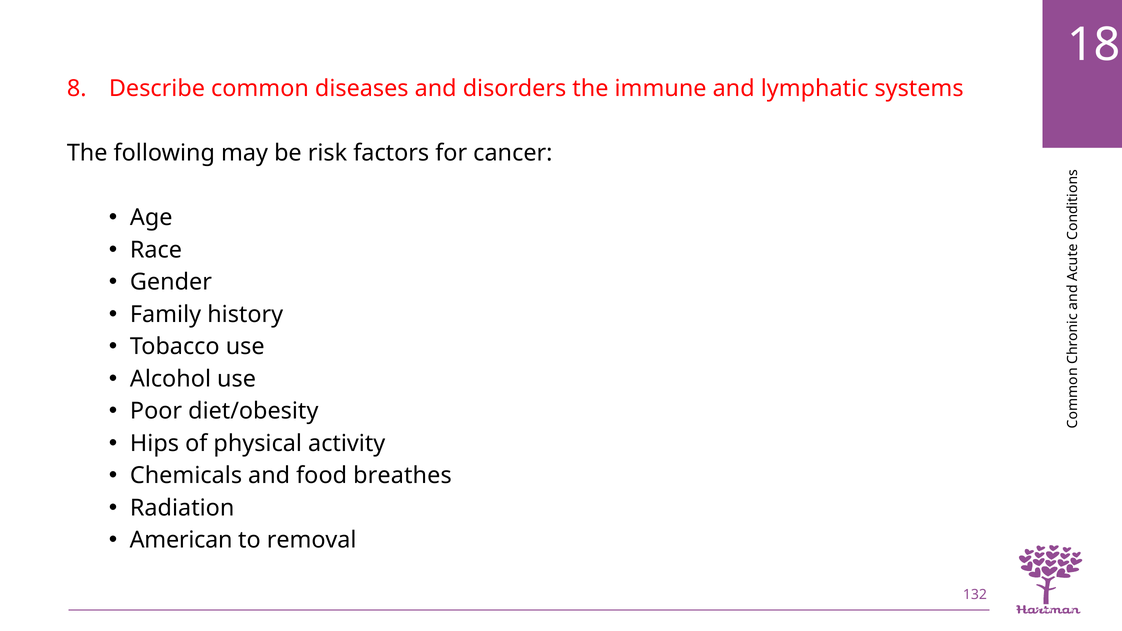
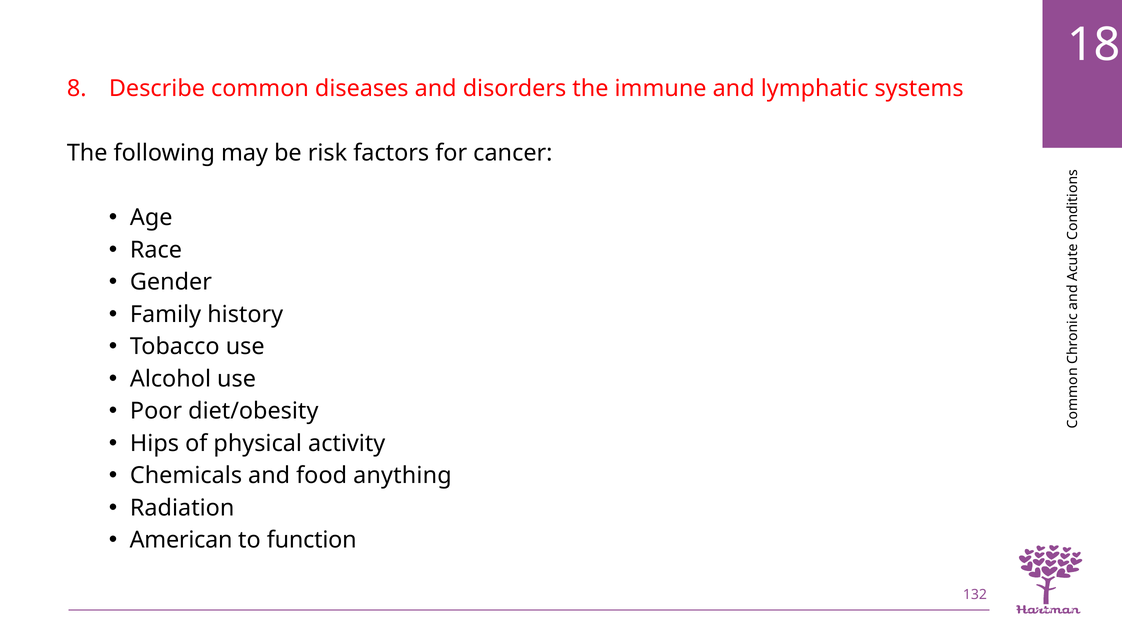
breathes: breathes -> anything (402, 476)
removal: removal -> function (312, 540)
